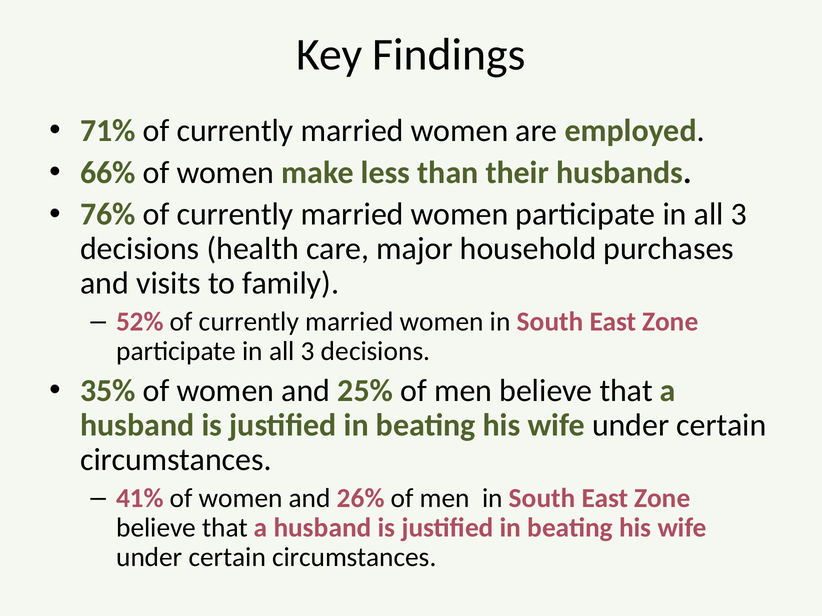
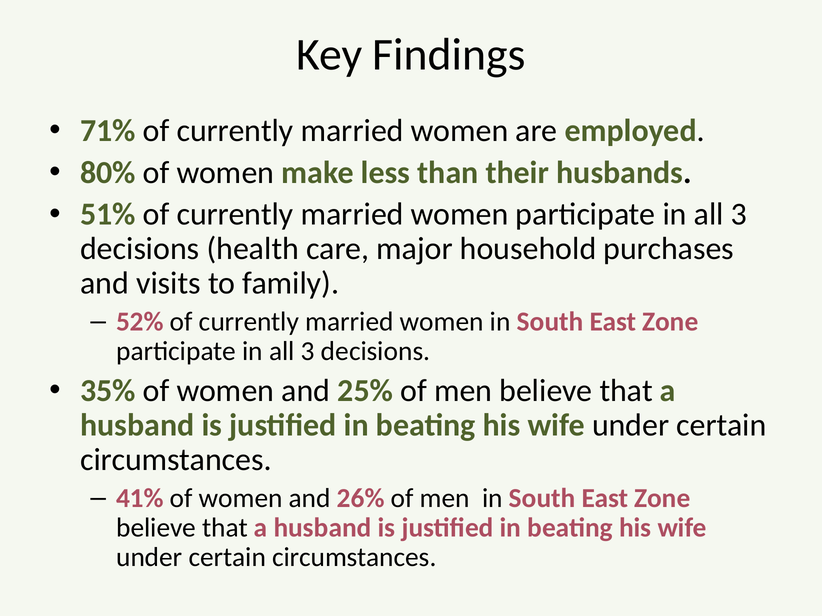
66%: 66% -> 80% (108, 173)
76%: 76% -> 51% (108, 214)
